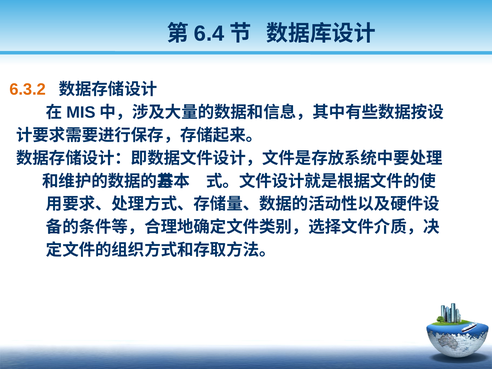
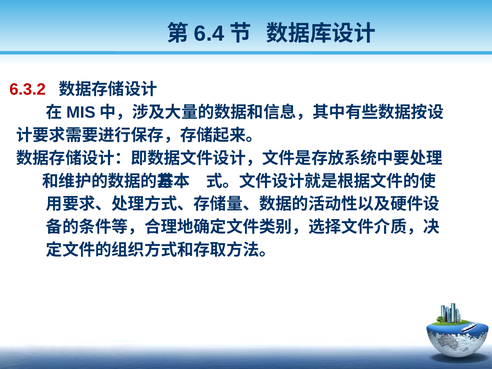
6.3.2 colour: orange -> red (28, 89)
